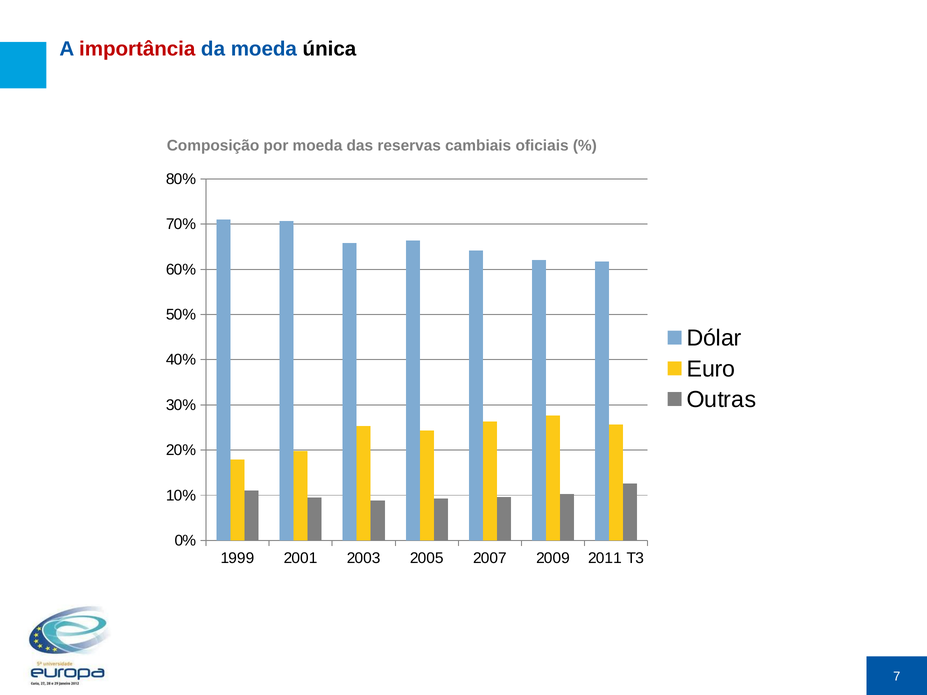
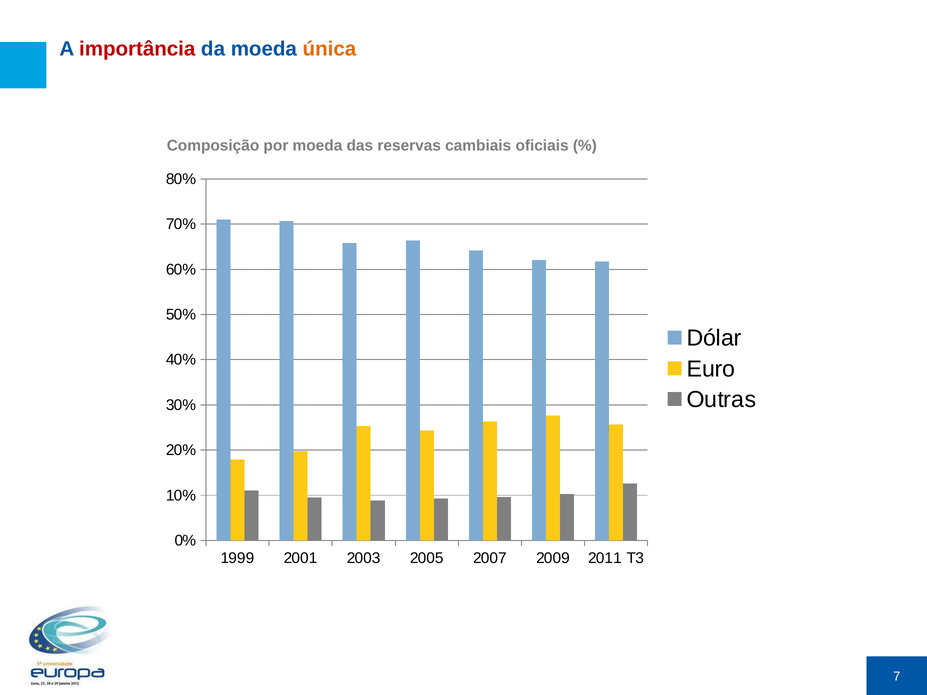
única colour: black -> orange (329, 49)
